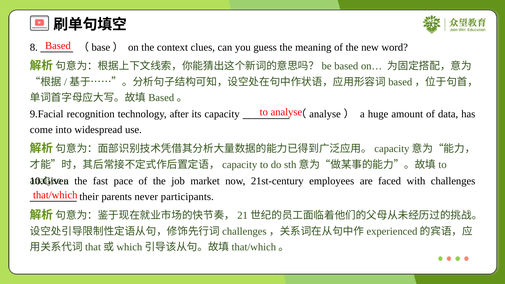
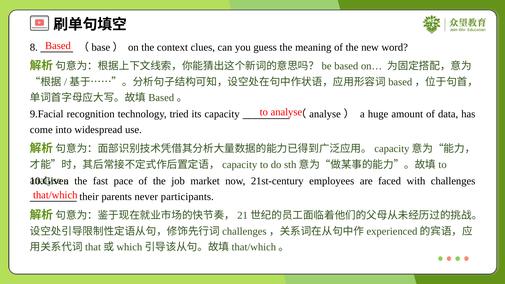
after: after -> tried (179, 114)
